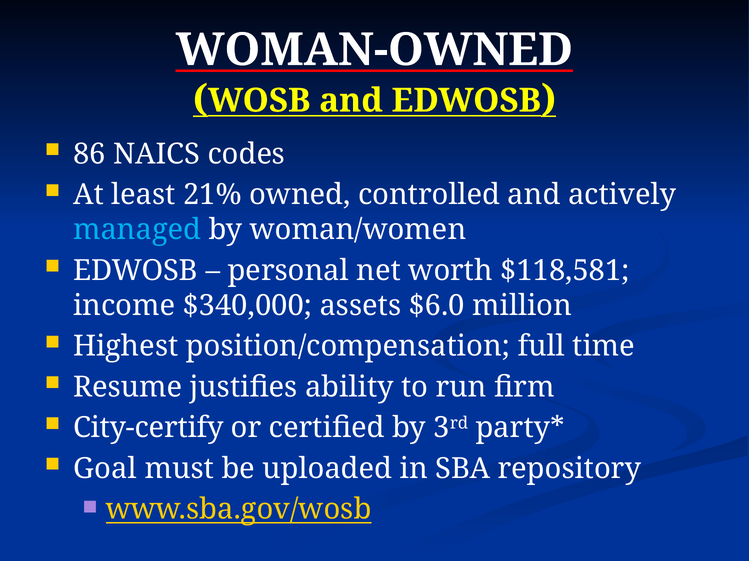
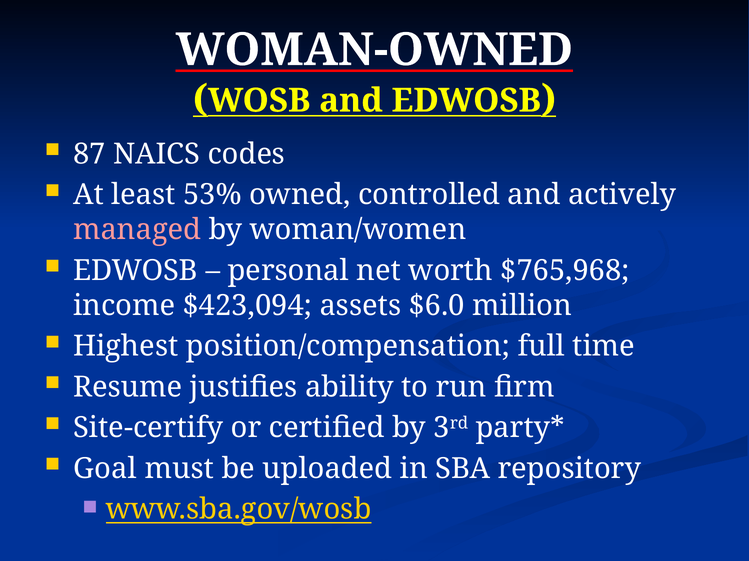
86: 86 -> 87 (89, 154)
21%: 21% -> 53% (212, 195)
managed colour: light blue -> pink (137, 230)
$118,581: $118,581 -> $765,968 (565, 271)
$340,000: $340,000 -> $423,094 (247, 306)
City-certify: City-certify -> Site-certify (148, 428)
